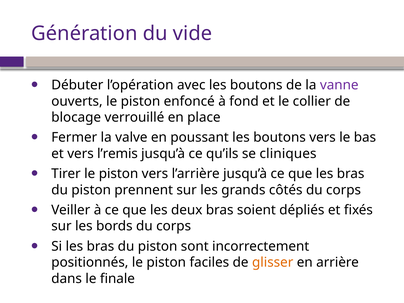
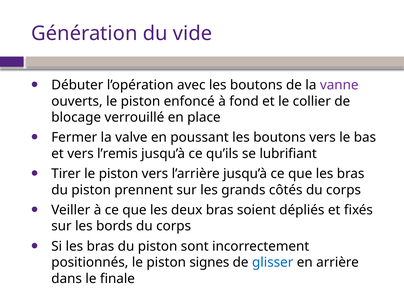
cliniques: cliniques -> lubrifiant (288, 154)
faciles: faciles -> signes (209, 262)
glisser colour: orange -> blue (273, 262)
